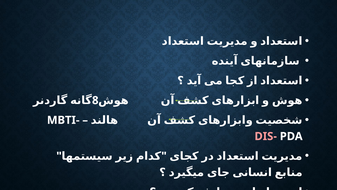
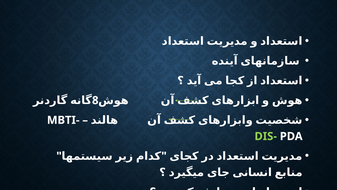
DIS- colour: pink -> light green (266, 136)
